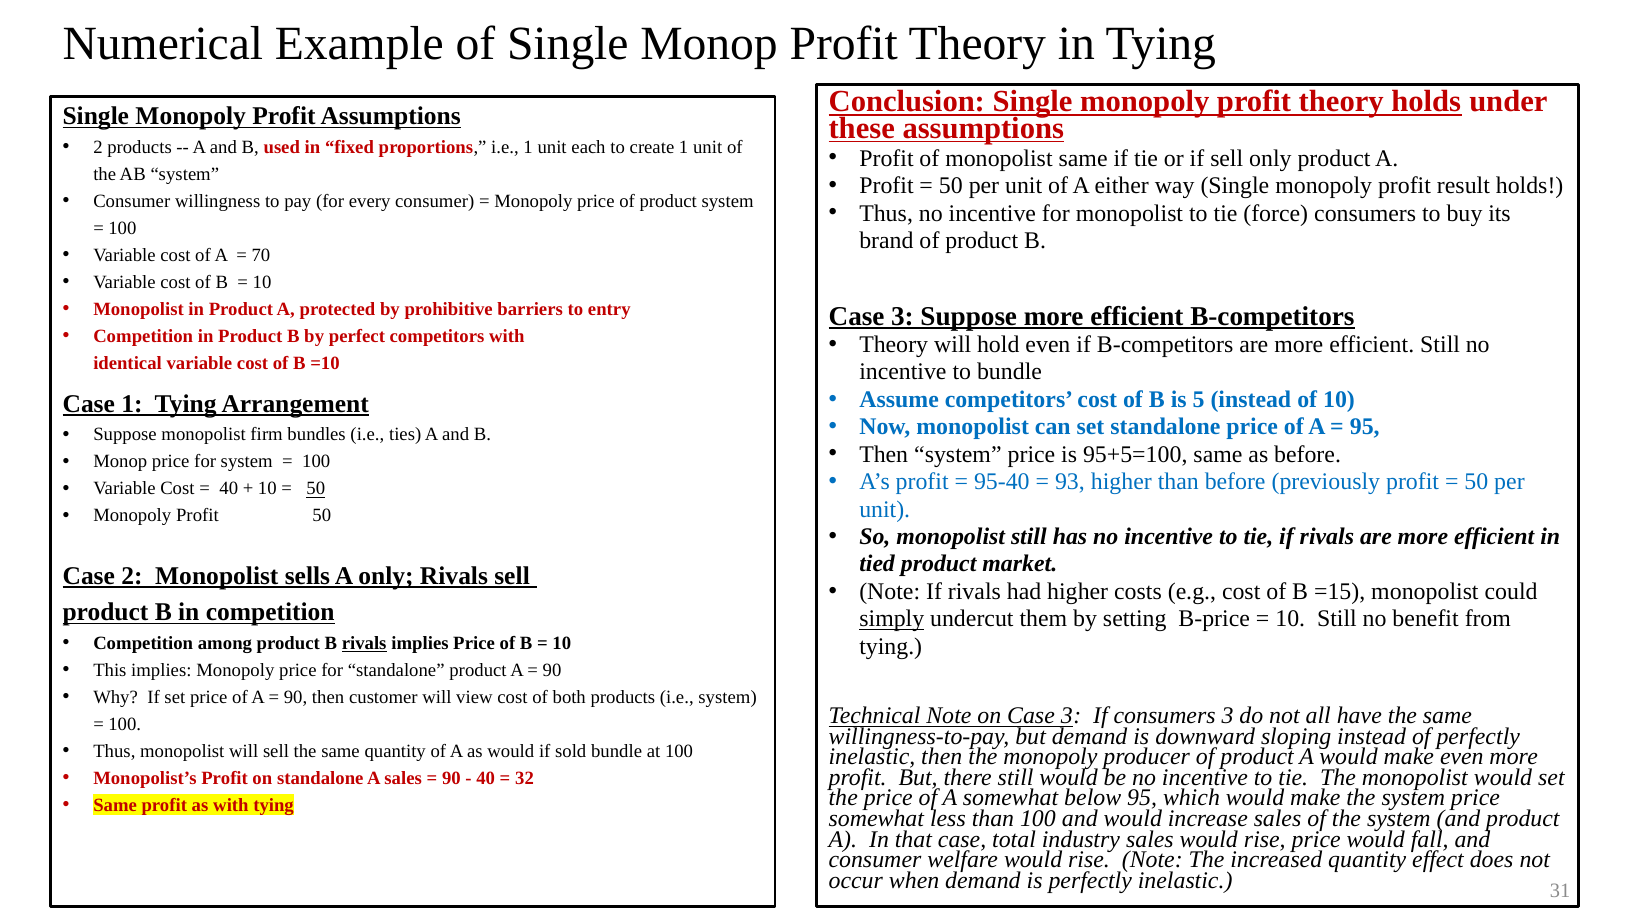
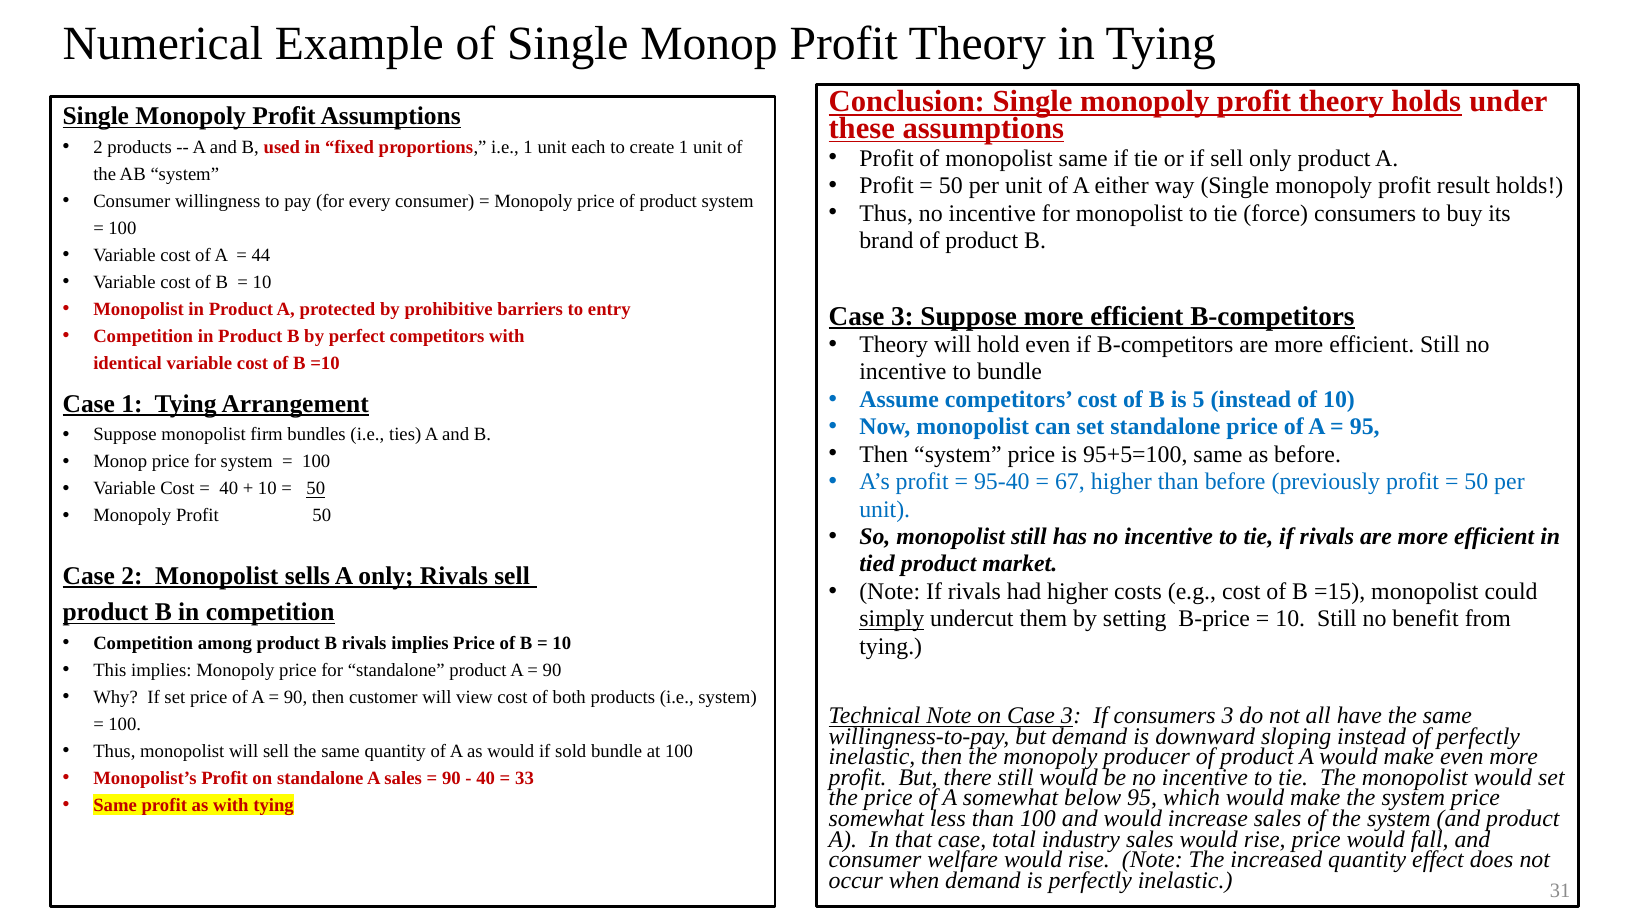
70: 70 -> 44 (261, 255)
93: 93 -> 67 (1070, 482)
rivals underline: present -> none (364, 643)
32: 32 -> 33 (525, 778)
